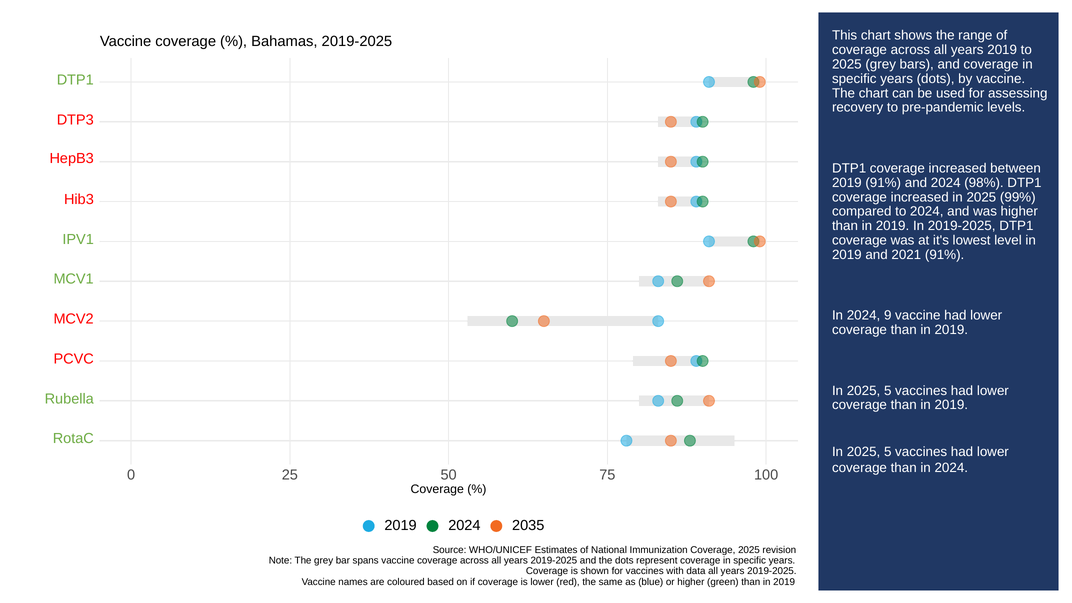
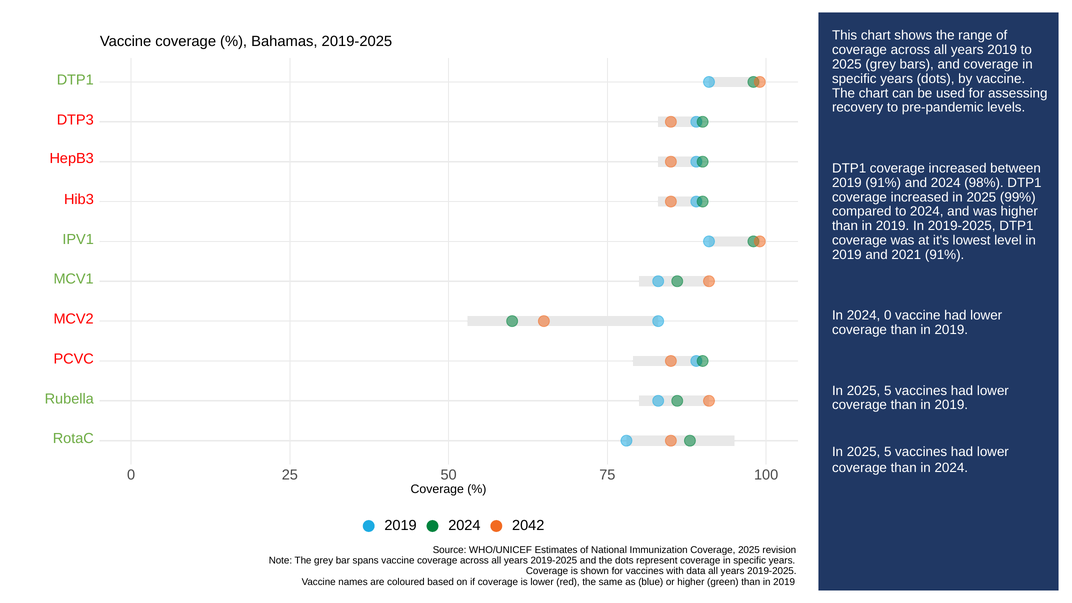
2024 9: 9 -> 0 (888, 316)
2035: 2035 -> 2042 (528, 525)
